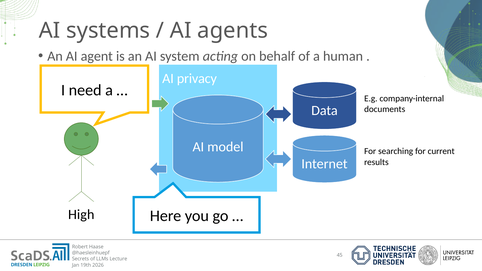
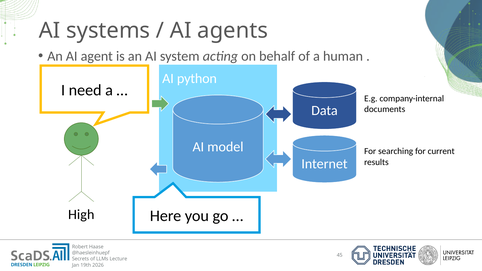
privacy: privacy -> python (197, 79)
